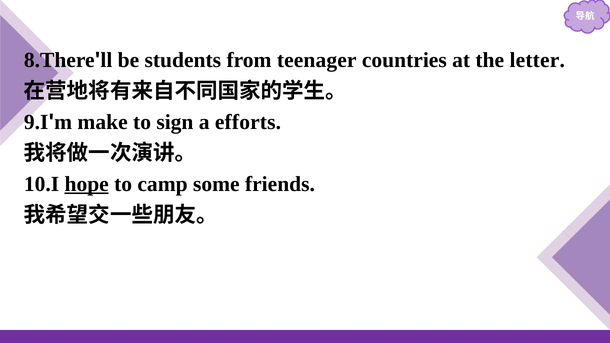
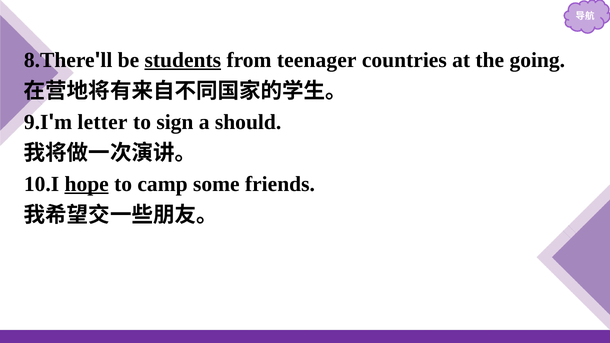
students underline: none -> present (183, 60)
letter: letter -> going (537, 60)
make: make -> letter (102, 122)
efforts: efforts -> should (248, 122)
